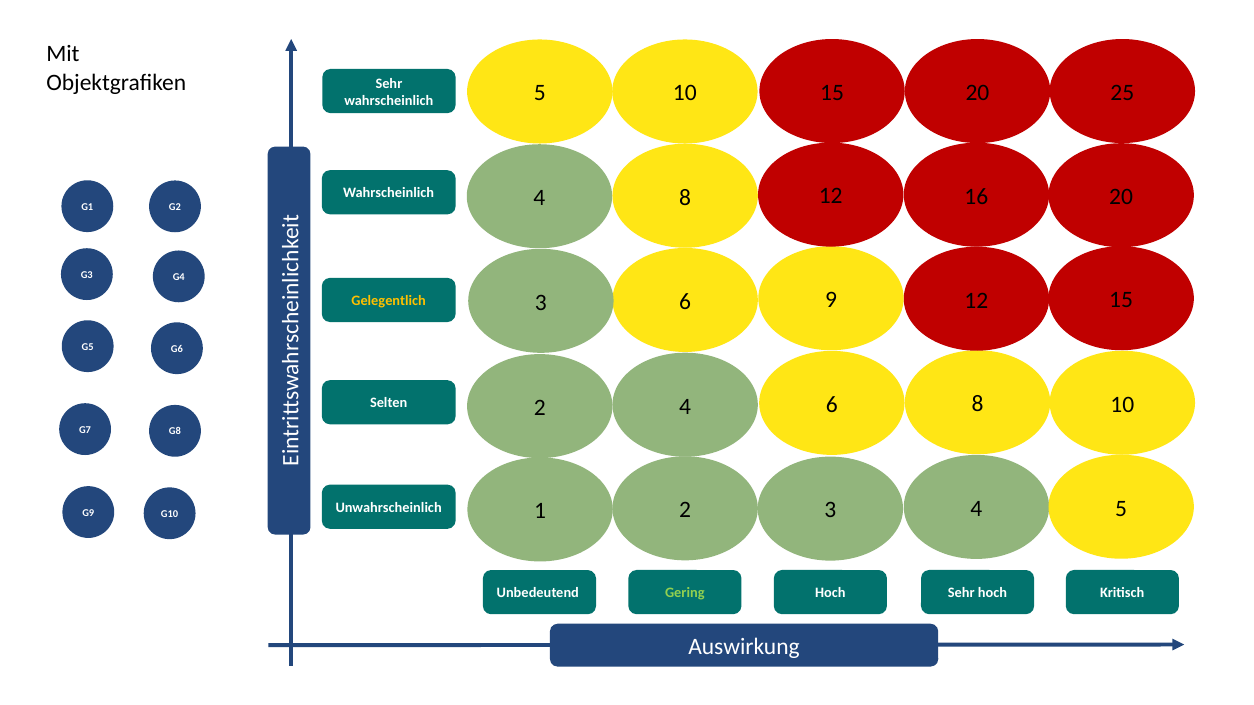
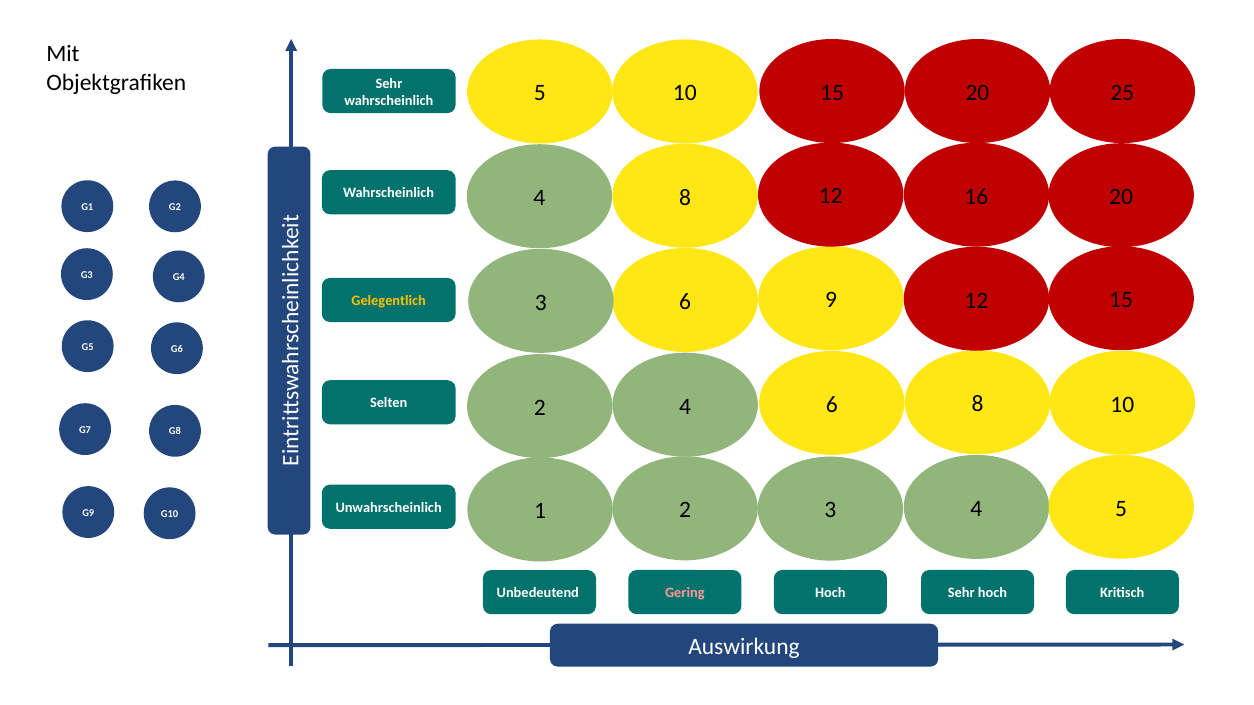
Gering colour: light green -> pink (685, 593)
